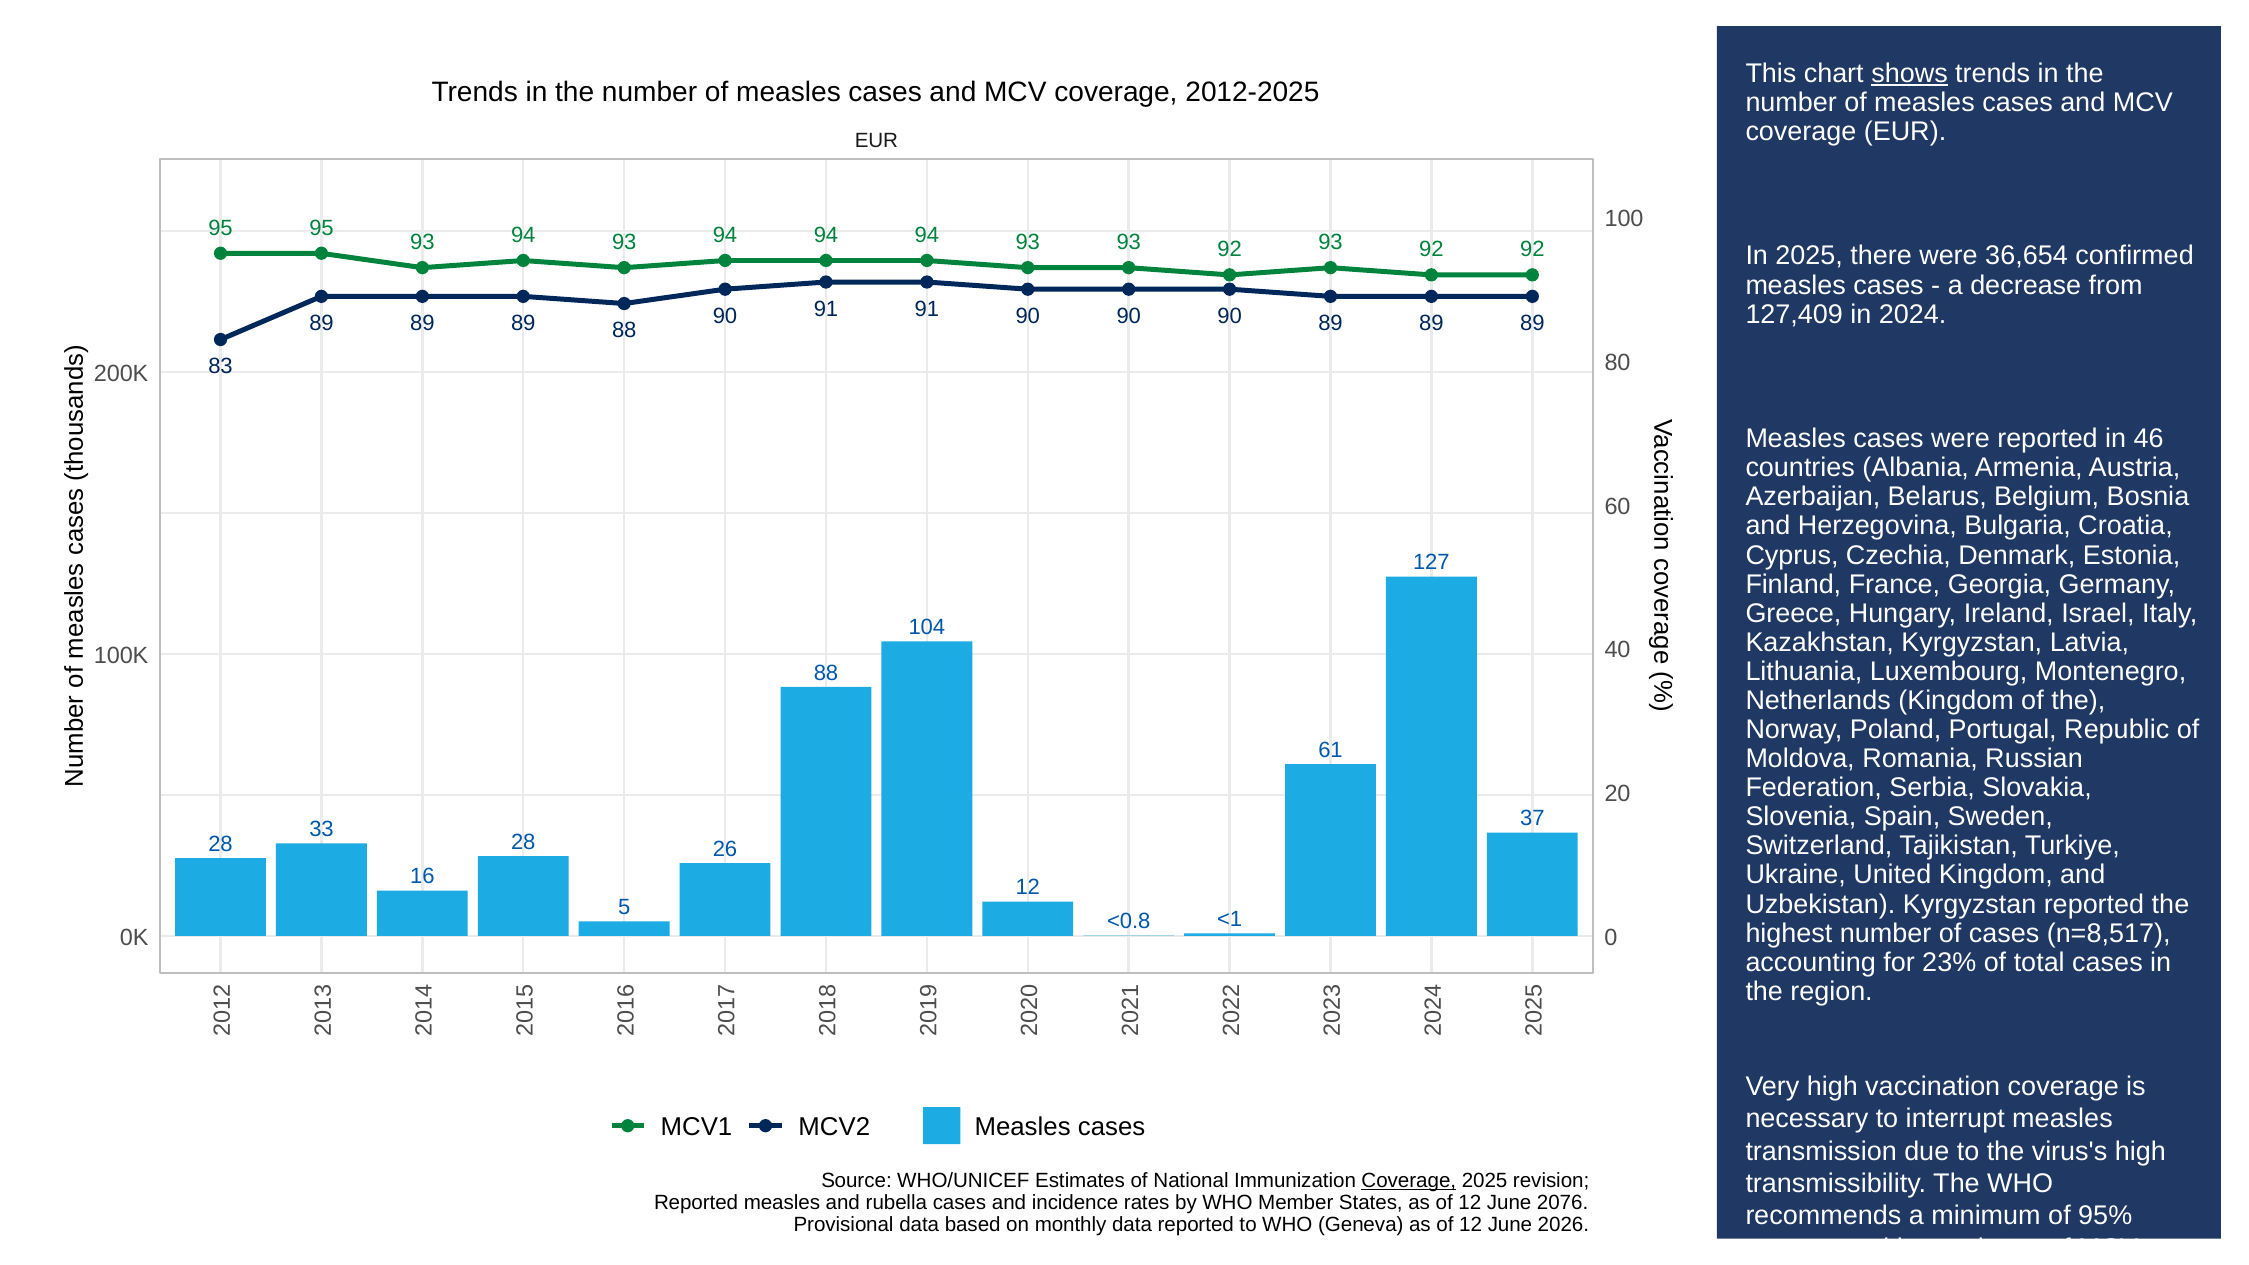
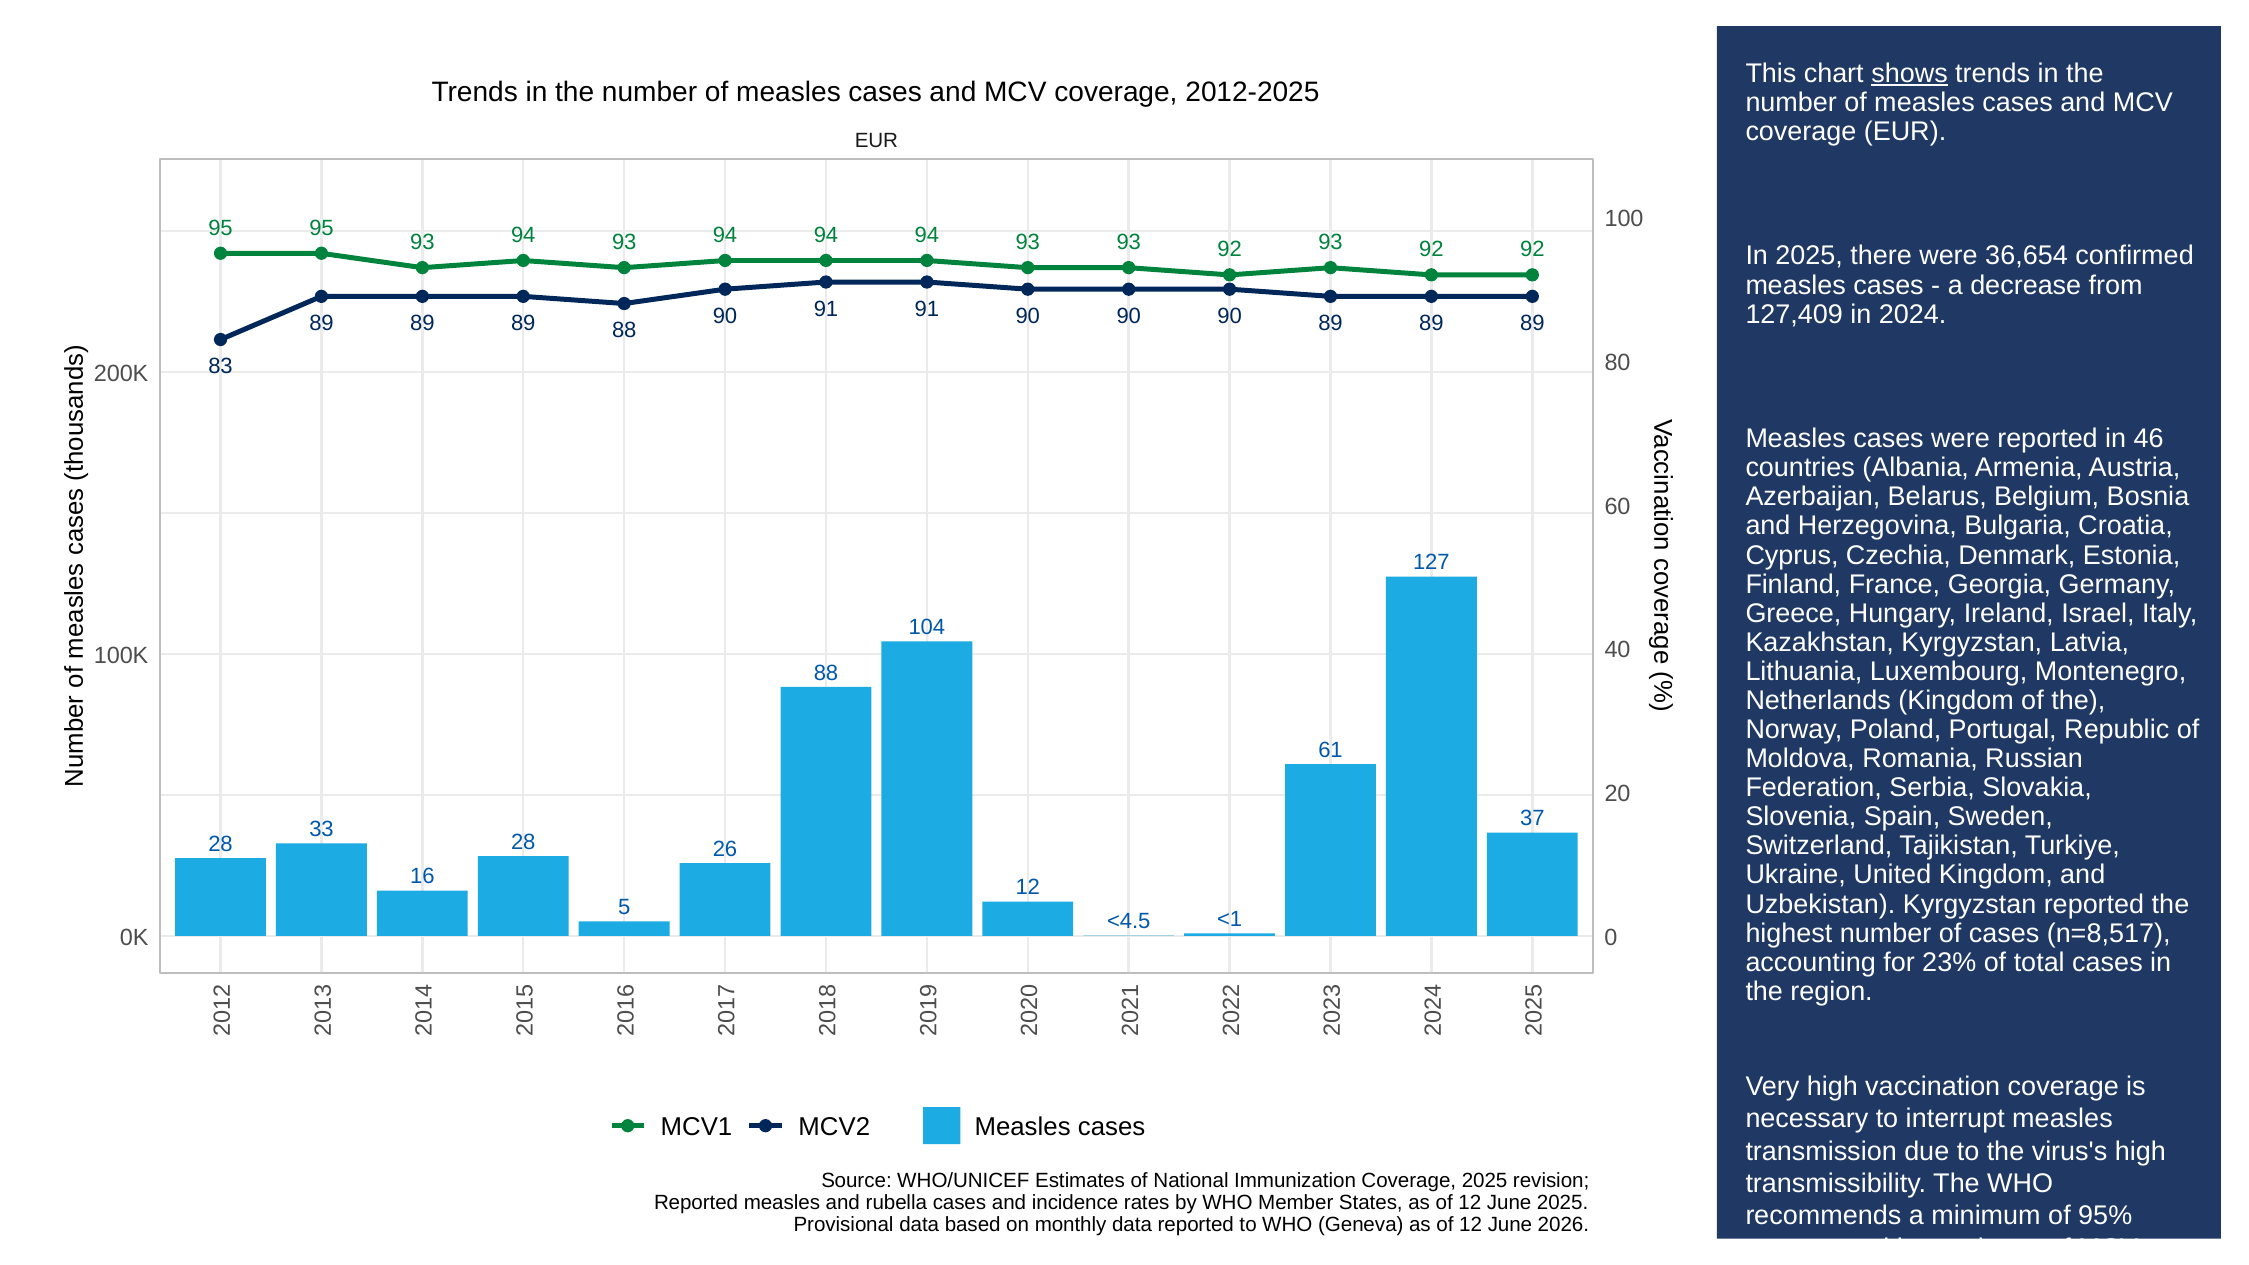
<0.8: <0.8 -> <4.5 (1129, 921)
Coverage underline: present -> none (1409, 1180)
June 2076: 2076 -> 2025 (1563, 1203)
